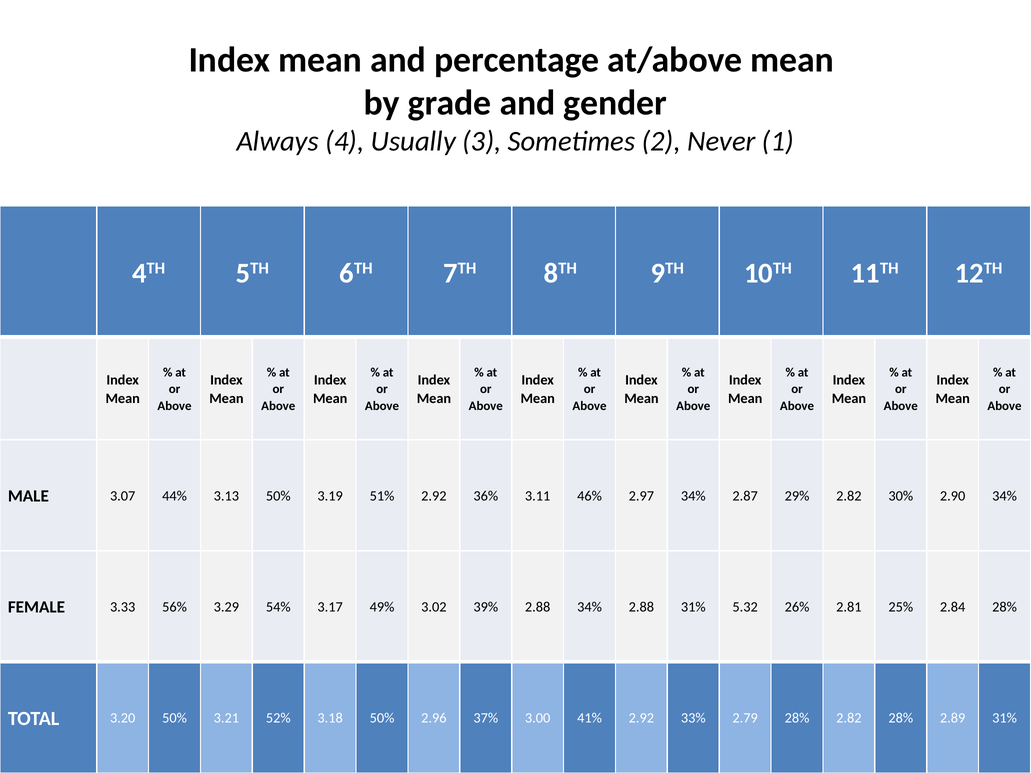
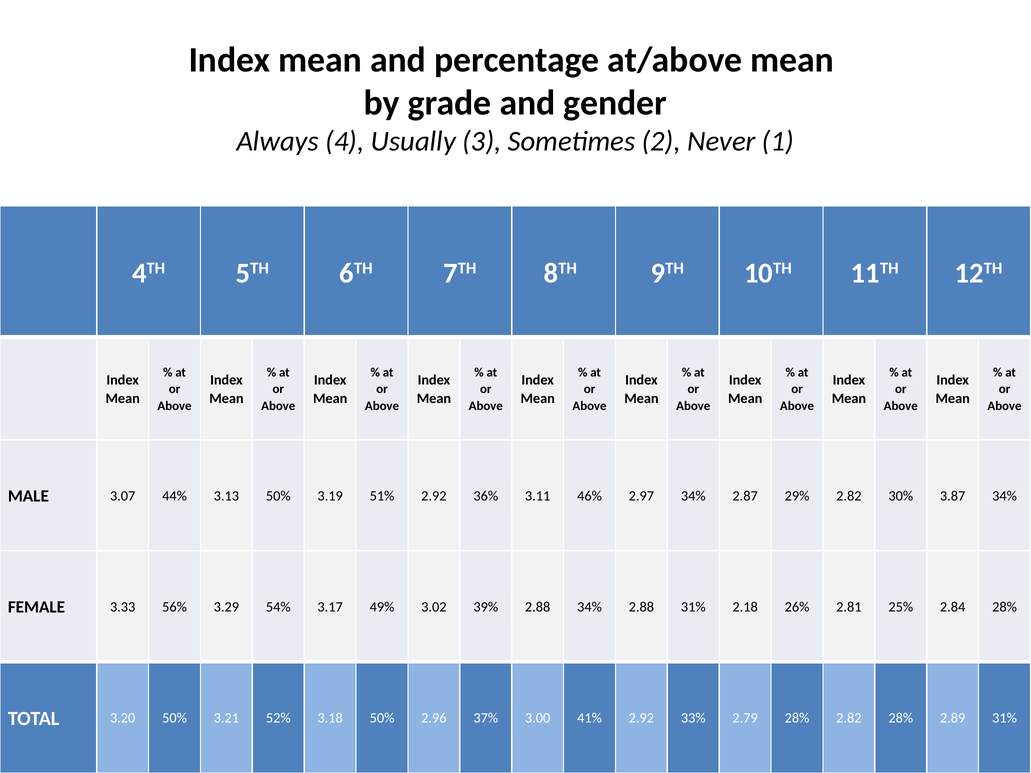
2.90: 2.90 -> 3.87 (953, 496)
5.32: 5.32 -> 2.18 (745, 607)
